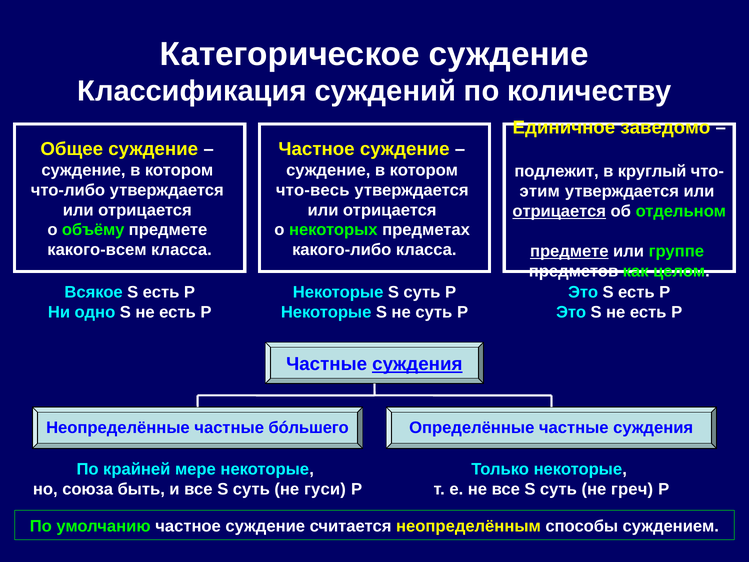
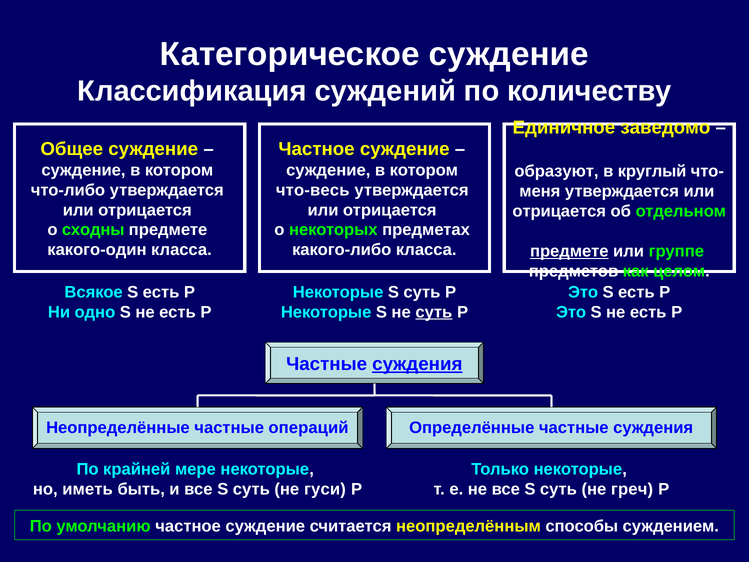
подлежит: подлежит -> образуют (557, 171)
этим: этим -> меня (540, 191)
отрицается underline: present -> none (559, 211)
объёму: объёму -> сходны (93, 230)
какого-всем: какого-всем -> какого-один (97, 250)
суть underline: none -> present (434, 312)
бóльшего: бóльшего -> операций (309, 427)
союза: союза -> иметь (88, 489)
